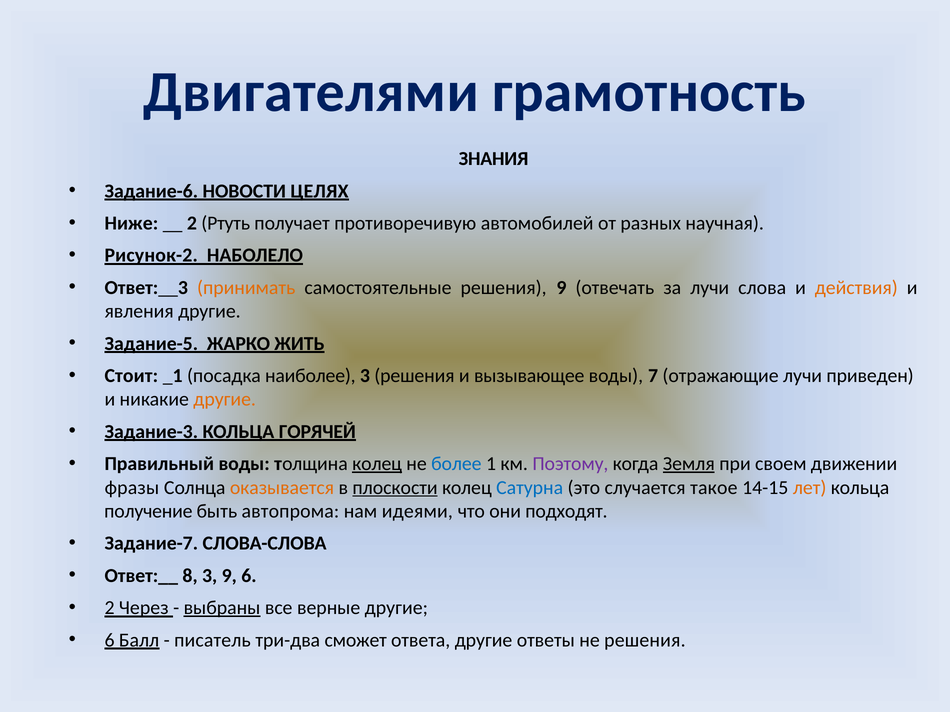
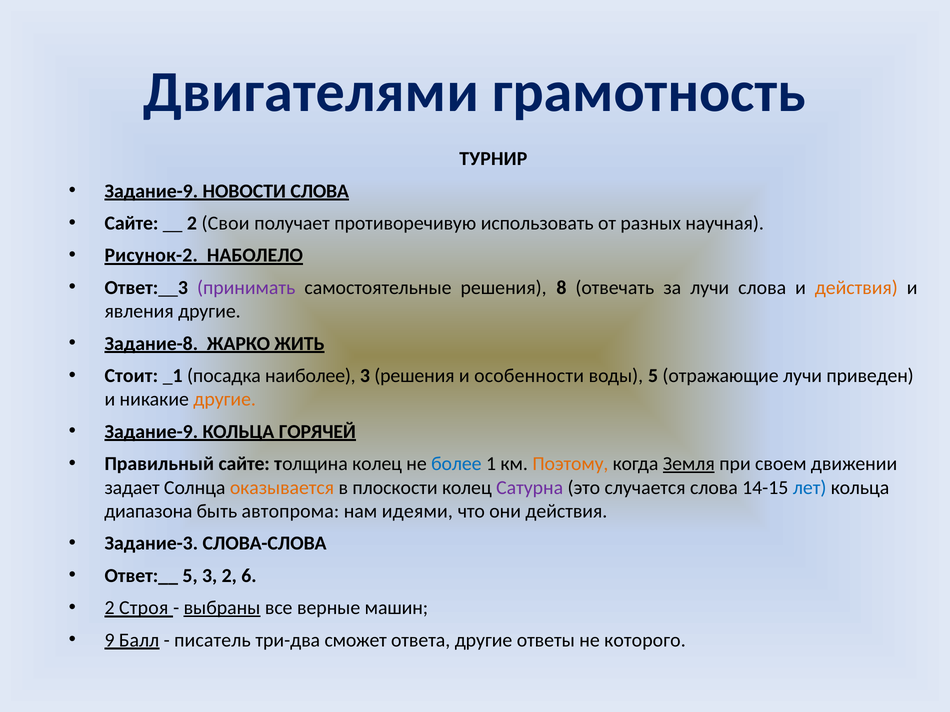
ЗНАНИЯ: ЗНАНИЯ -> ТУРНИР (493, 159)
Задание-6: Задание-6 -> Задание-9 (151, 191)
НОВОСТИ ЦЕЛЯХ: ЦЕЛЯХ -> СЛОВА (320, 191)
Ниже: Ниже -> Сайте (131, 223)
Ртуть: Ртуть -> Свои (226, 223)
автомобилей: автомобилей -> использовать (537, 223)
принимать colour: orange -> purple (246, 288)
решения 9: 9 -> 8 (561, 288)
Задание-5: Задание-5 -> Задание-8 (151, 344)
вызывающее: вызывающее -> особенности (529, 376)
воды 7: 7 -> 5 (653, 376)
Задание-3: Задание-3 -> Задание-9 (151, 432)
Правильный воды: воды -> сайте (244, 464)
колец underline: present -> none (377, 464)
Поэтому colour: purple -> orange (570, 464)
фразы: фразы -> задает (132, 488)
плоскости underline: present -> none (395, 488)
Сатурна colour: blue -> purple (530, 488)
случается такое: такое -> слова (714, 488)
лет colour: orange -> blue (810, 488)
получение: получение -> диапазона (148, 512)
они подходят: подходят -> действия (566, 512)
Задание-7: Задание-7 -> Задание-3 (151, 544)
Ответ:__ 8: 8 -> 5 (190, 576)
3 9: 9 -> 2 (229, 576)
Через: Через -> Строя (144, 608)
верные другие: другие -> машин (396, 608)
6: 6 -> 9 (110, 640)
не решения: решения -> которого (645, 640)
